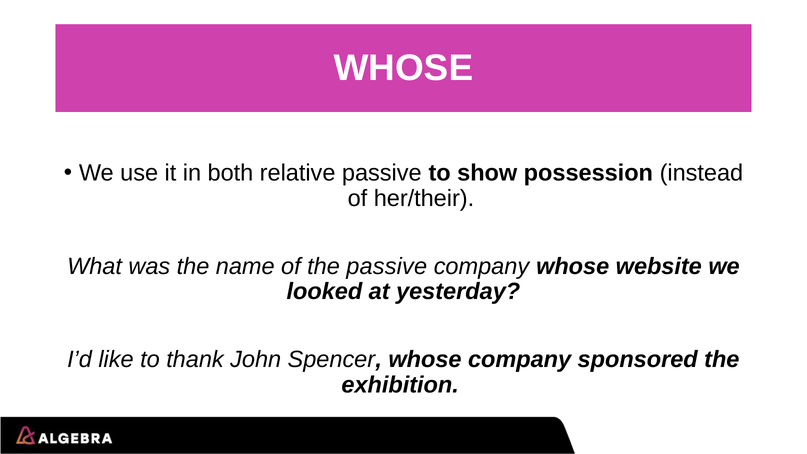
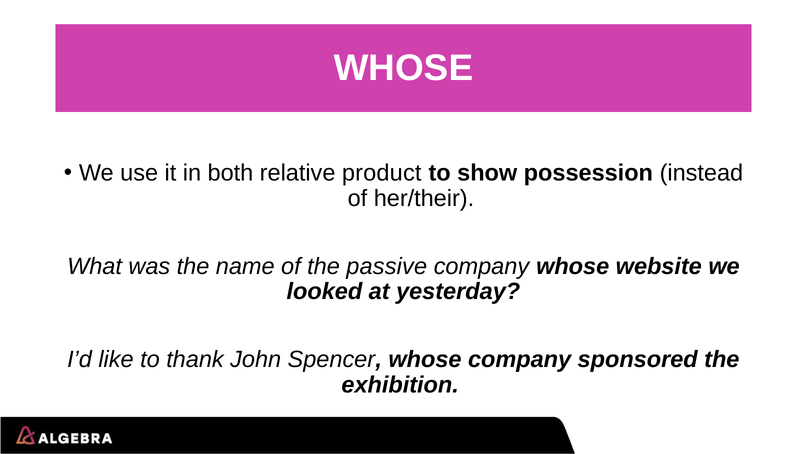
relative passive: passive -> product (382, 173)
